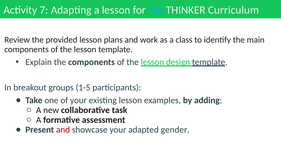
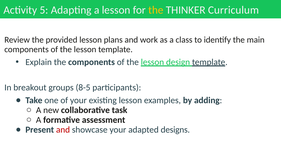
7: 7 -> 5 (44, 10)
the colour: light blue -> yellow (156, 10)
1-5: 1-5 -> 8-5 (83, 88)
gender: gender -> designs (175, 130)
